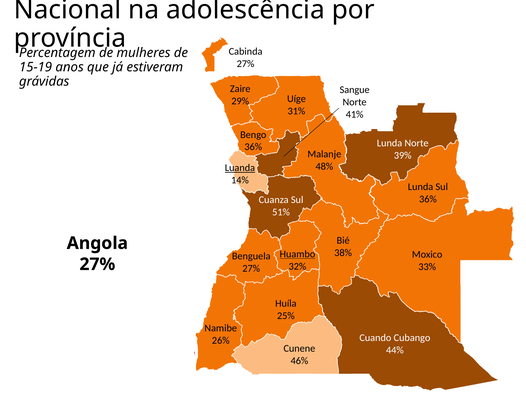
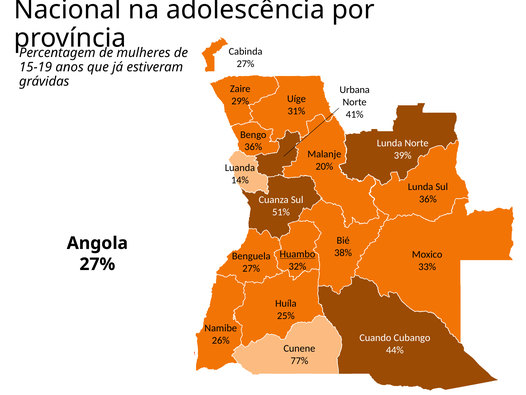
Sangue: Sangue -> Urbana (355, 90)
48%: 48% -> 20% (324, 166)
Luanda underline: present -> none (240, 168)
46%: 46% -> 77% (299, 360)
